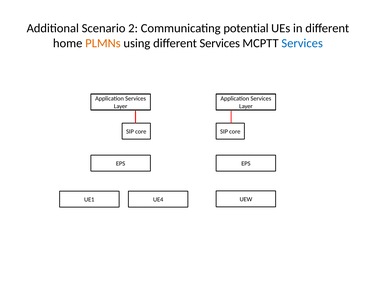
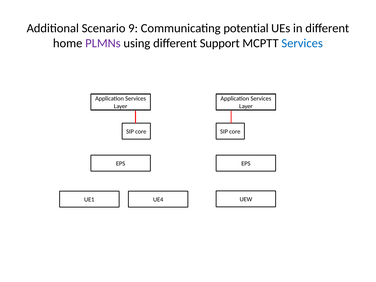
2: 2 -> 9 (133, 28)
PLMNs colour: orange -> purple (103, 43)
different Services: Services -> Support (220, 43)
